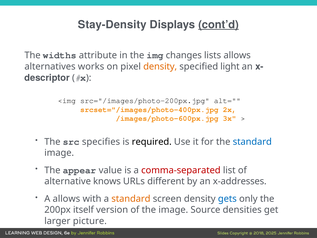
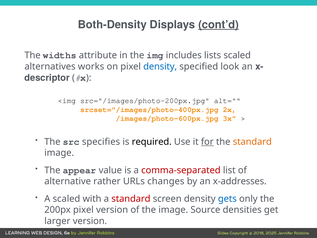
Stay-Density: Stay-Density -> Both-Density (112, 25)
changes: changes -> includes (184, 55)
lists allows: allows -> scaled (237, 55)
density colour: orange -> blue (160, 67)
light: light -> look (230, 67)
for underline: none -> present (207, 142)
standard colour: blue -> orange (252, 142)
knows: knows -> rather (107, 181)
different: different -> changes (166, 181)
A allows: allows -> scaled (66, 199)
standard colour: orange -> red (131, 199)
200px itself: itself -> pixel (83, 210)
larger picture: picture -> version (90, 221)
